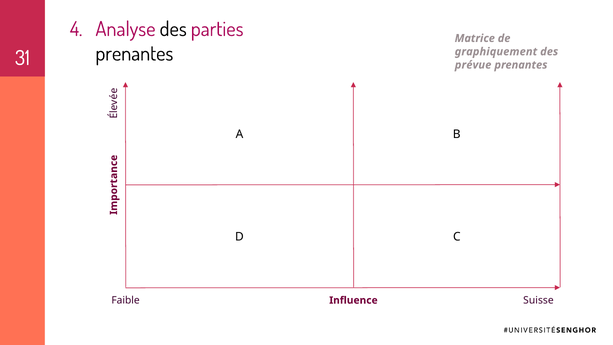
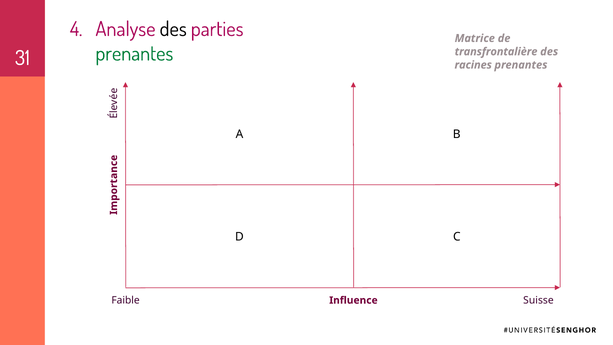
prenantes colour: black -> green (134, 54)
graphiquement: graphiquement -> transfrontalière (496, 52)
prévue: prévue -> racines (473, 65)
